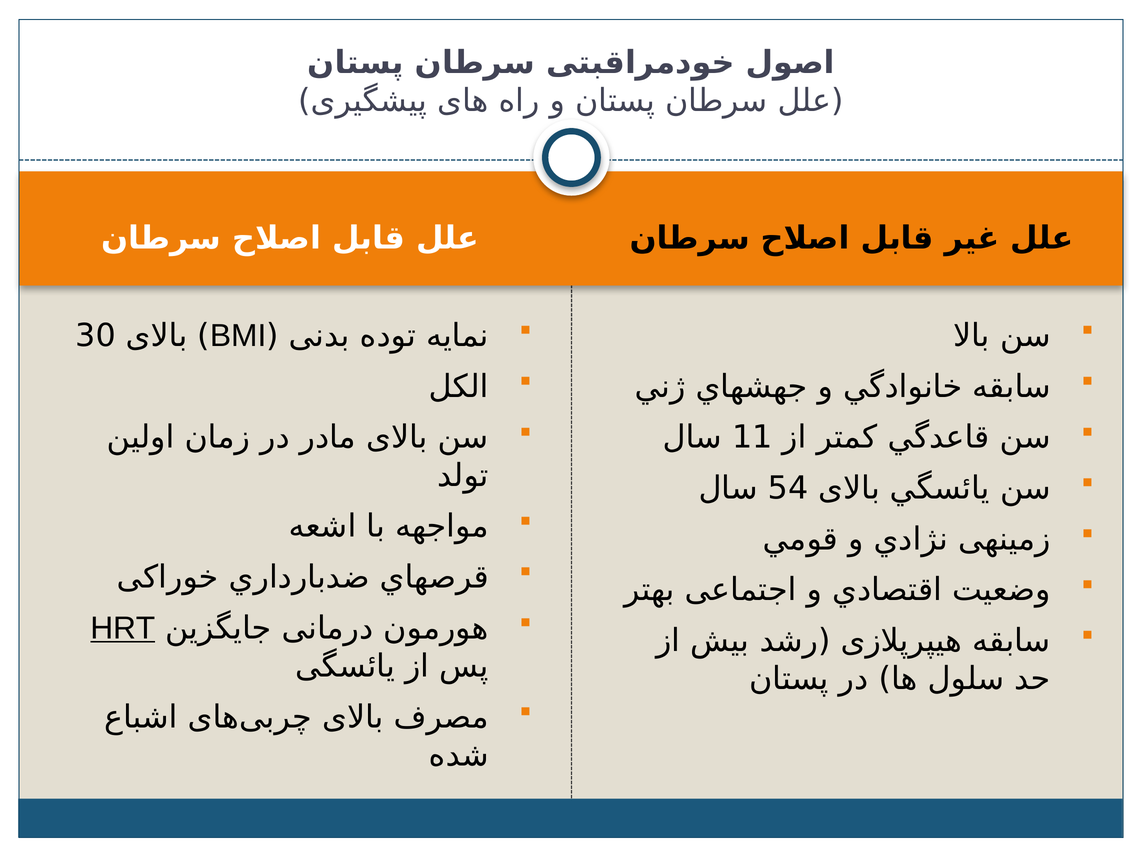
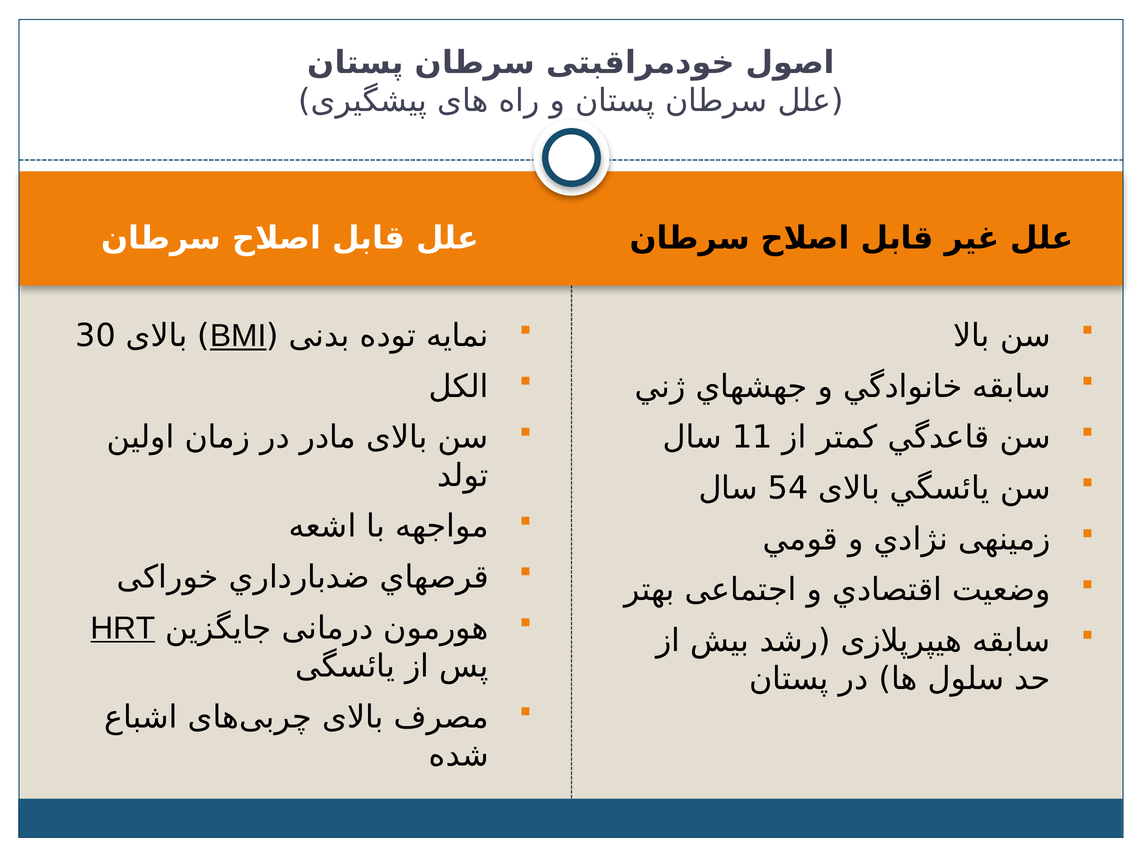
BMI underline: none -> present (238, 336)
